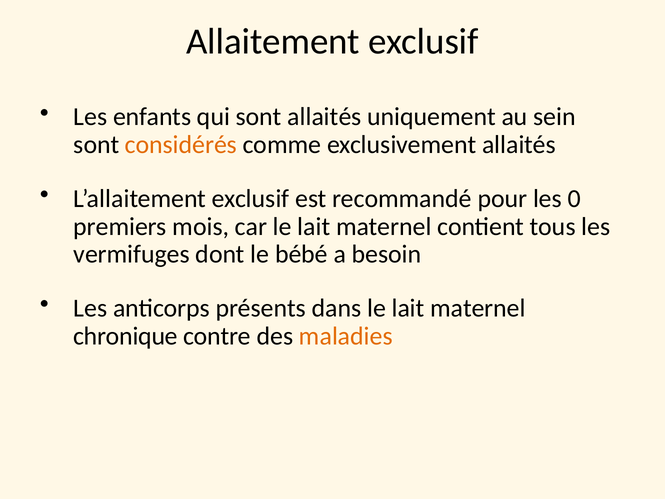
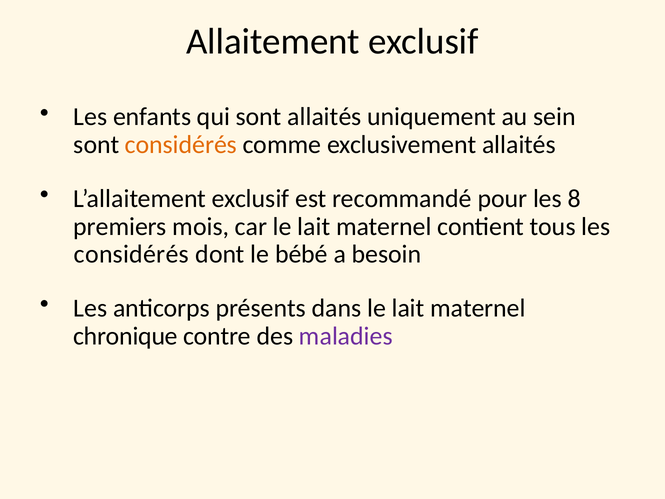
0: 0 -> 8 (574, 198)
vermifuges: vermifuges -> considérés (131, 254)
maladies colour: orange -> purple (346, 336)
